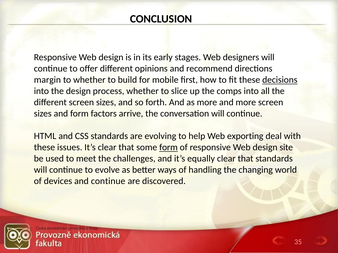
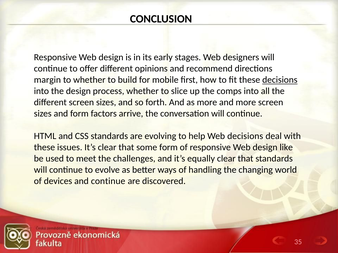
Web exporting: exporting -> decisions (245, 136)
form underline: present -> none (168, 148)
site: site -> like (286, 148)
